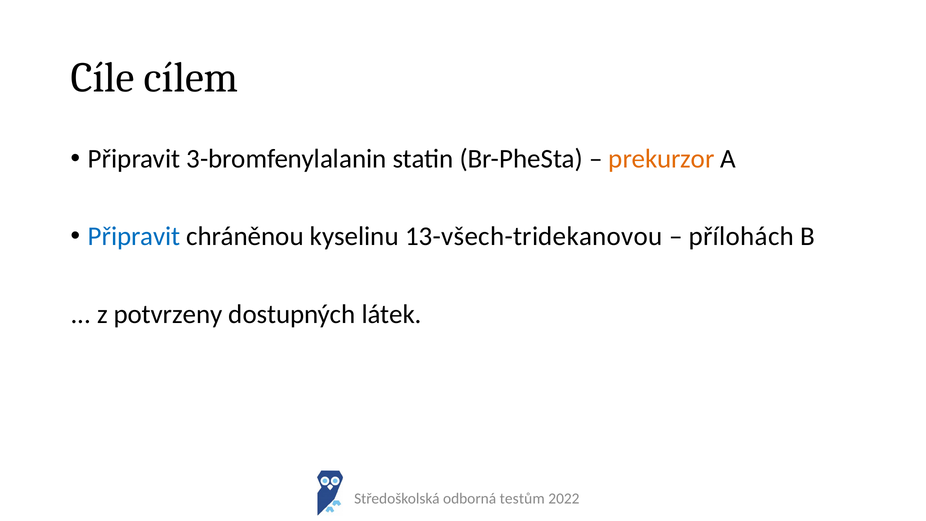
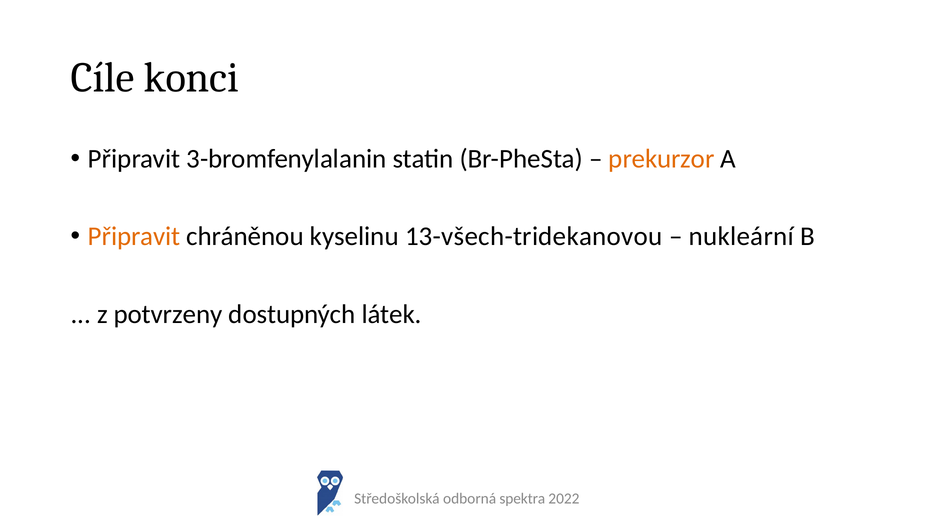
cílem: cílem -> konci (191, 78)
Připravit colour: blue -> orange (134, 236)
přílohách: přílohách -> nukleární (741, 236)
testům: testům -> spektra (522, 499)
